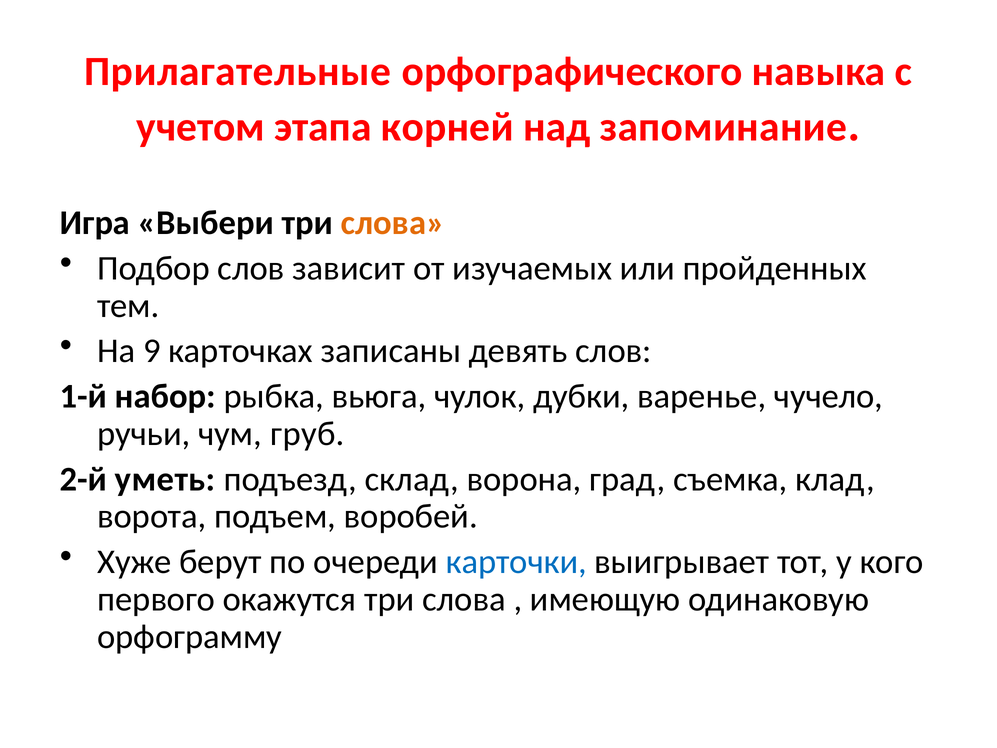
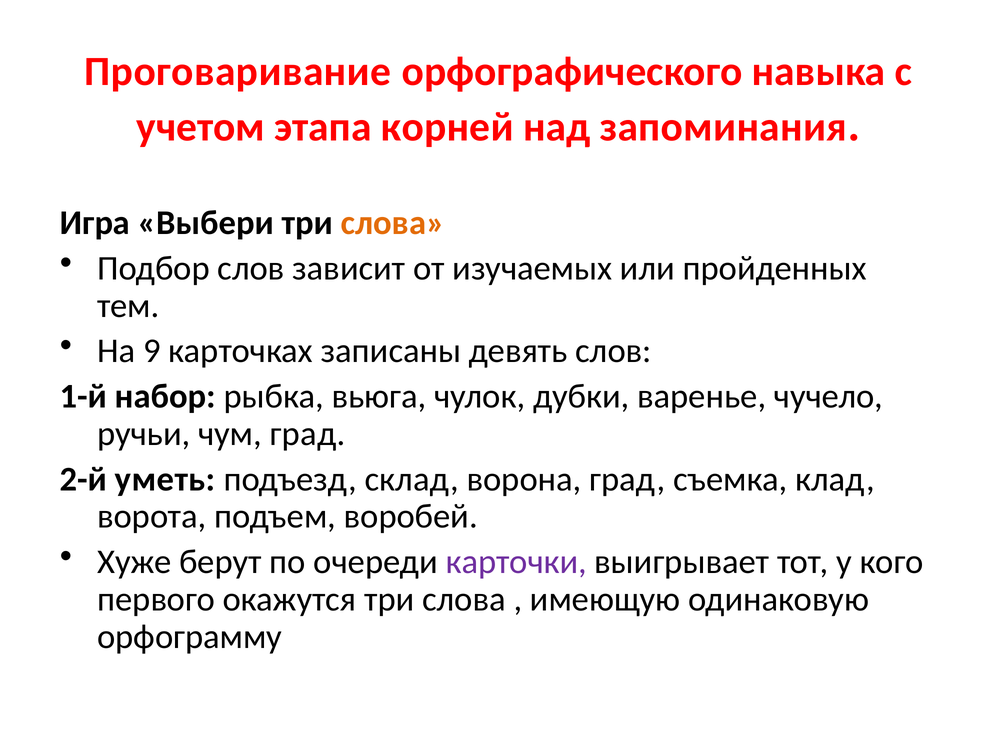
Прилагательные: Прилагательные -> Проговаривание (238, 72)
запоминание: запоминание -> запоминания (723, 127)
чум груб: груб -> град (307, 434)
карточки colour: blue -> purple (516, 562)
